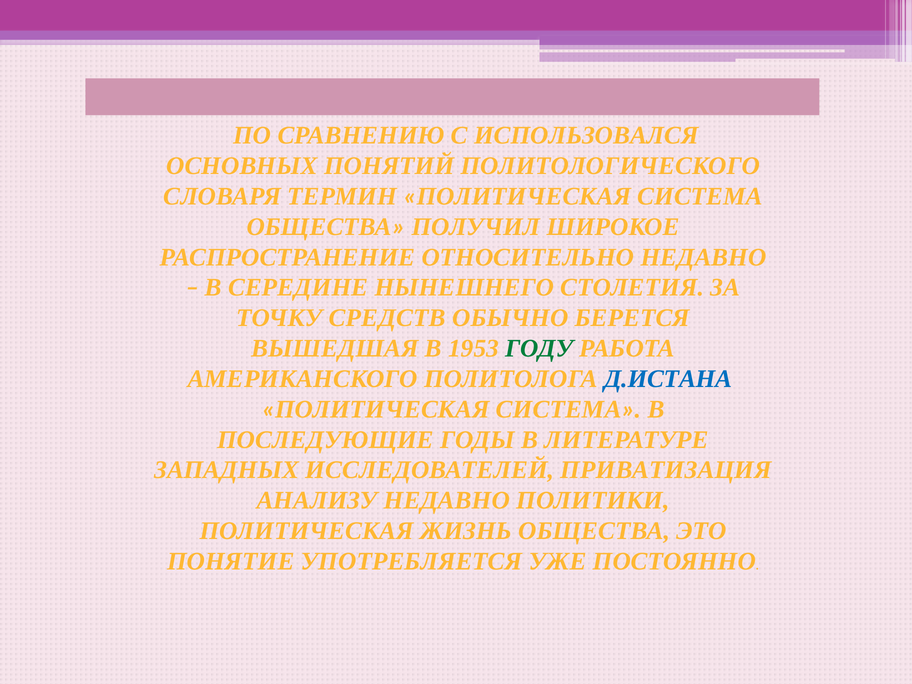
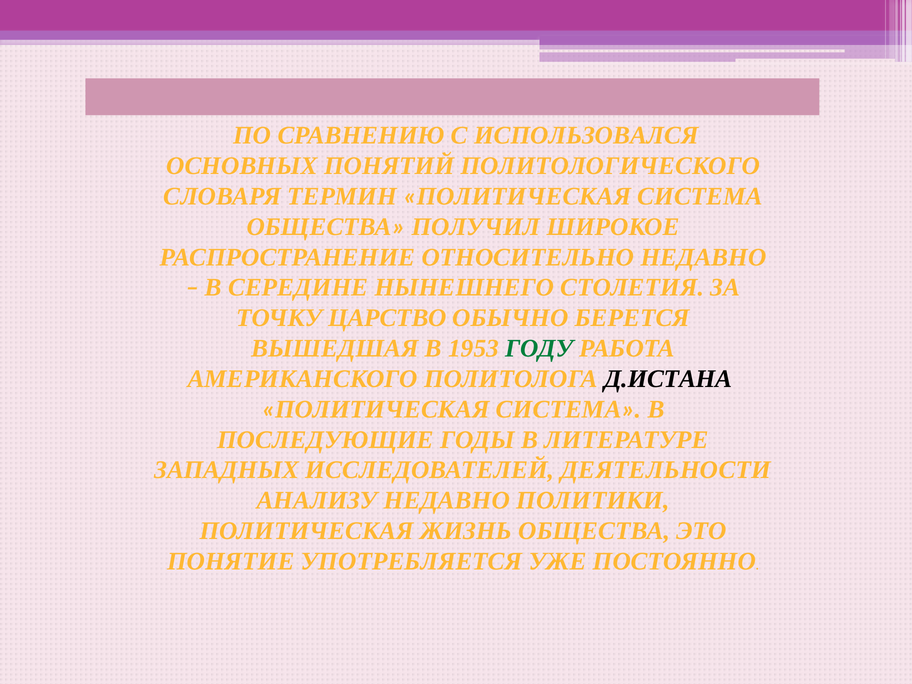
СРЕДСТВ: СРЕДСТВ -> ЦАРСТВО (387, 318)
Д.ИСТАНА colour: blue -> black (668, 379)
ПРИВАТИЗАЦИЯ: ПРИВАТИЗАЦИЯ -> ДЕЯТЕЛЬНОСТИ (666, 470)
